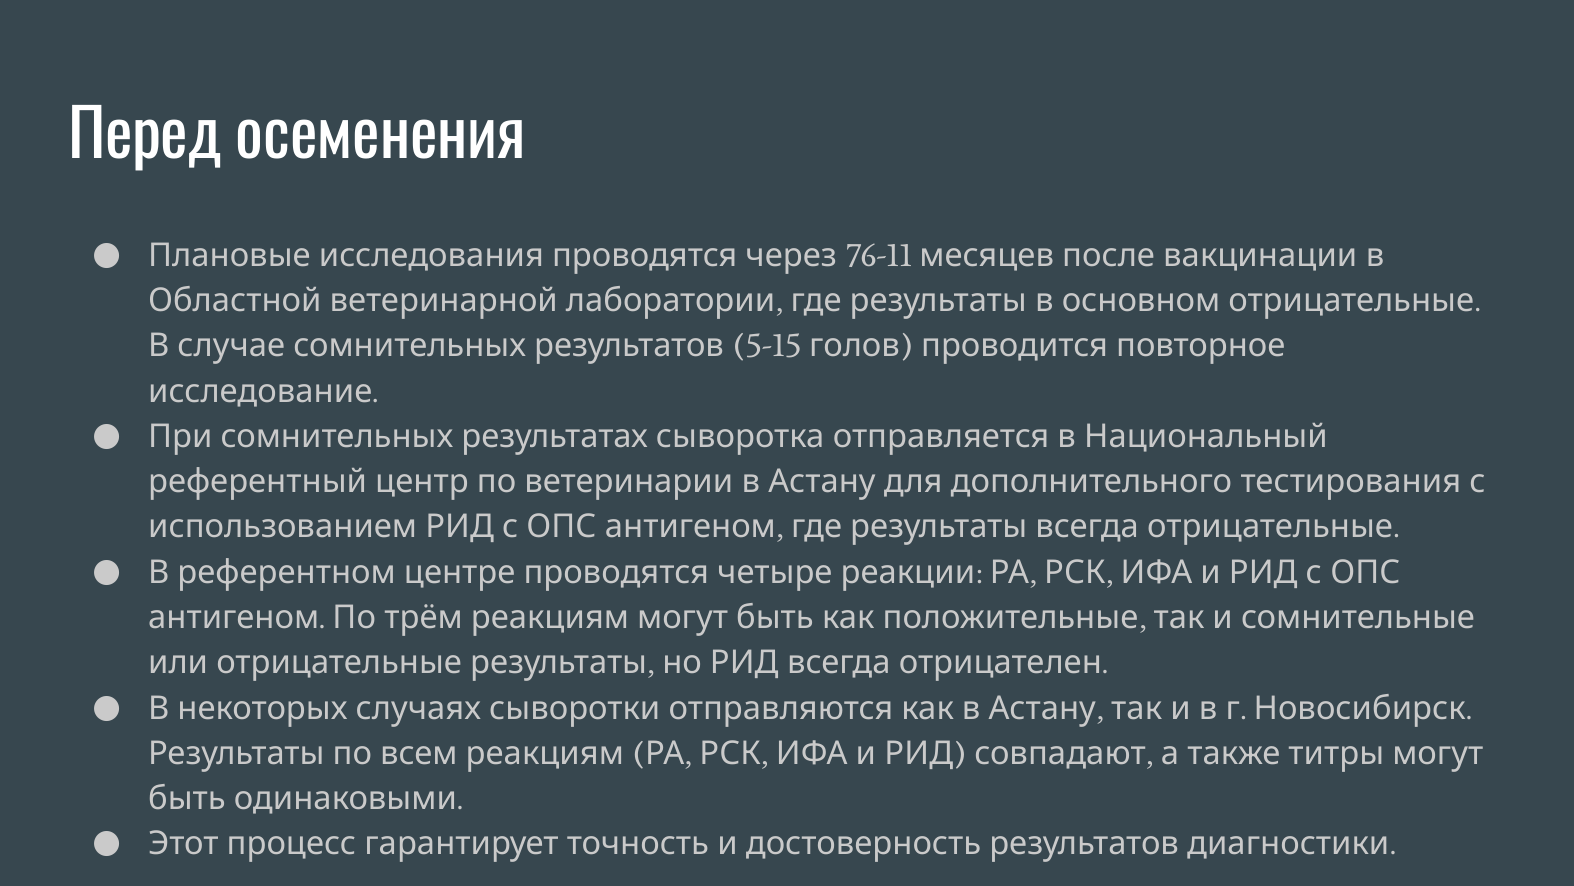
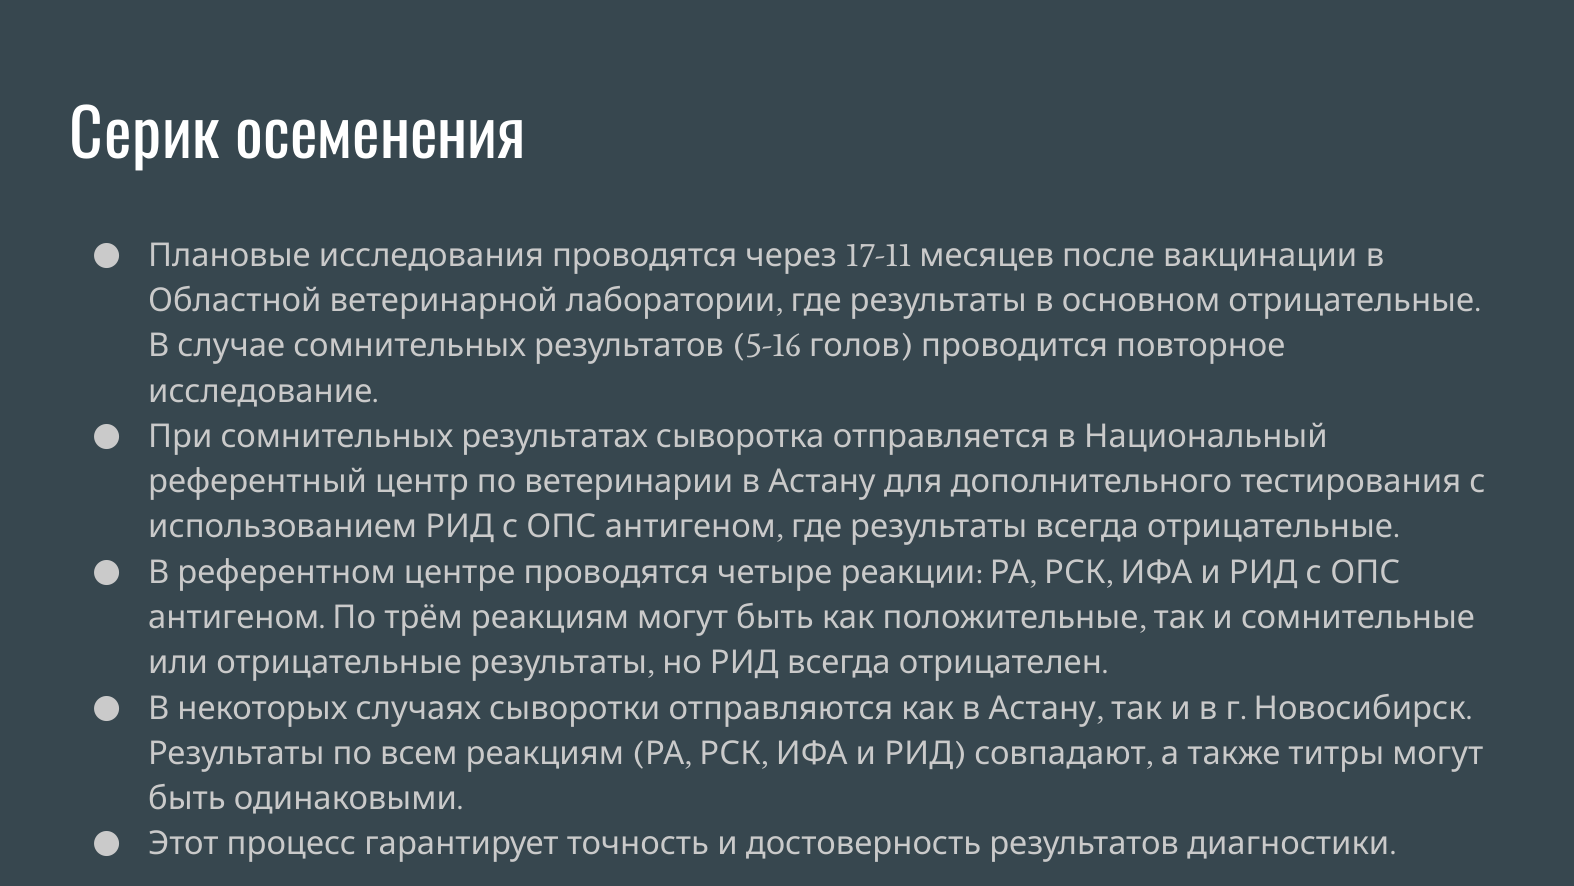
Перед: Перед -> Серик (145, 136)
76-11: 76-11 -> 17-11 (879, 255)
5-15: 5-15 -> 5-16 (767, 346)
